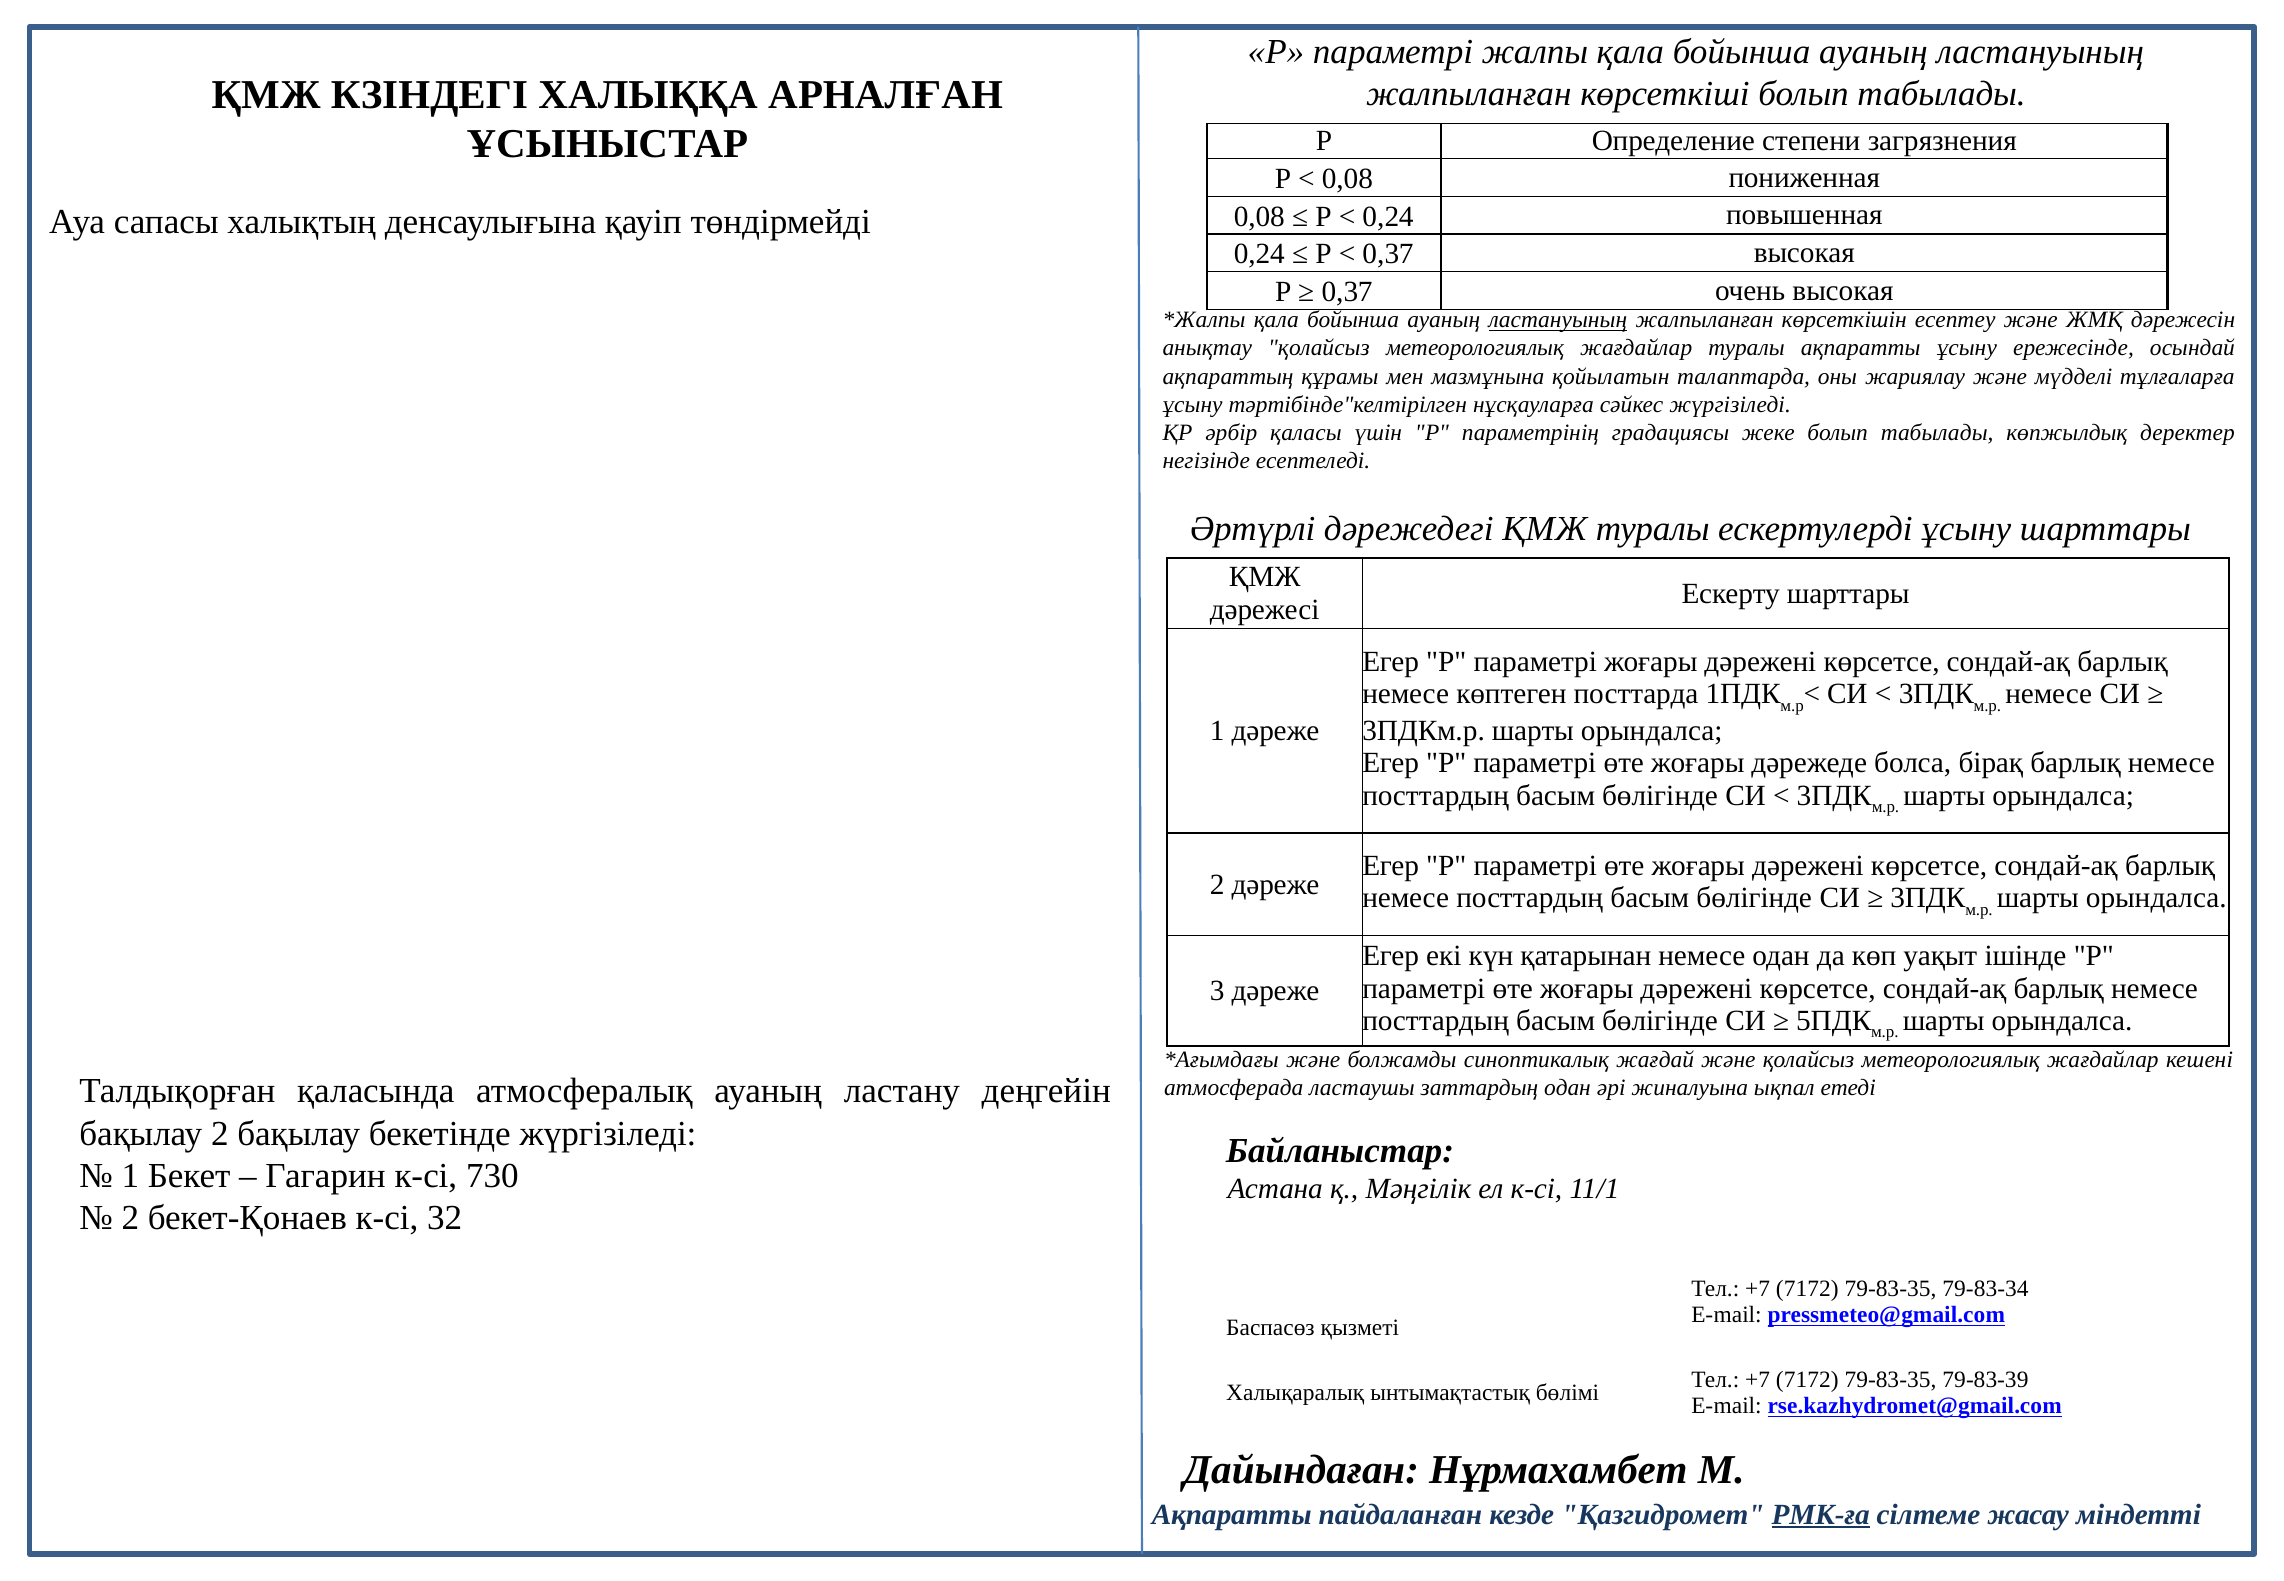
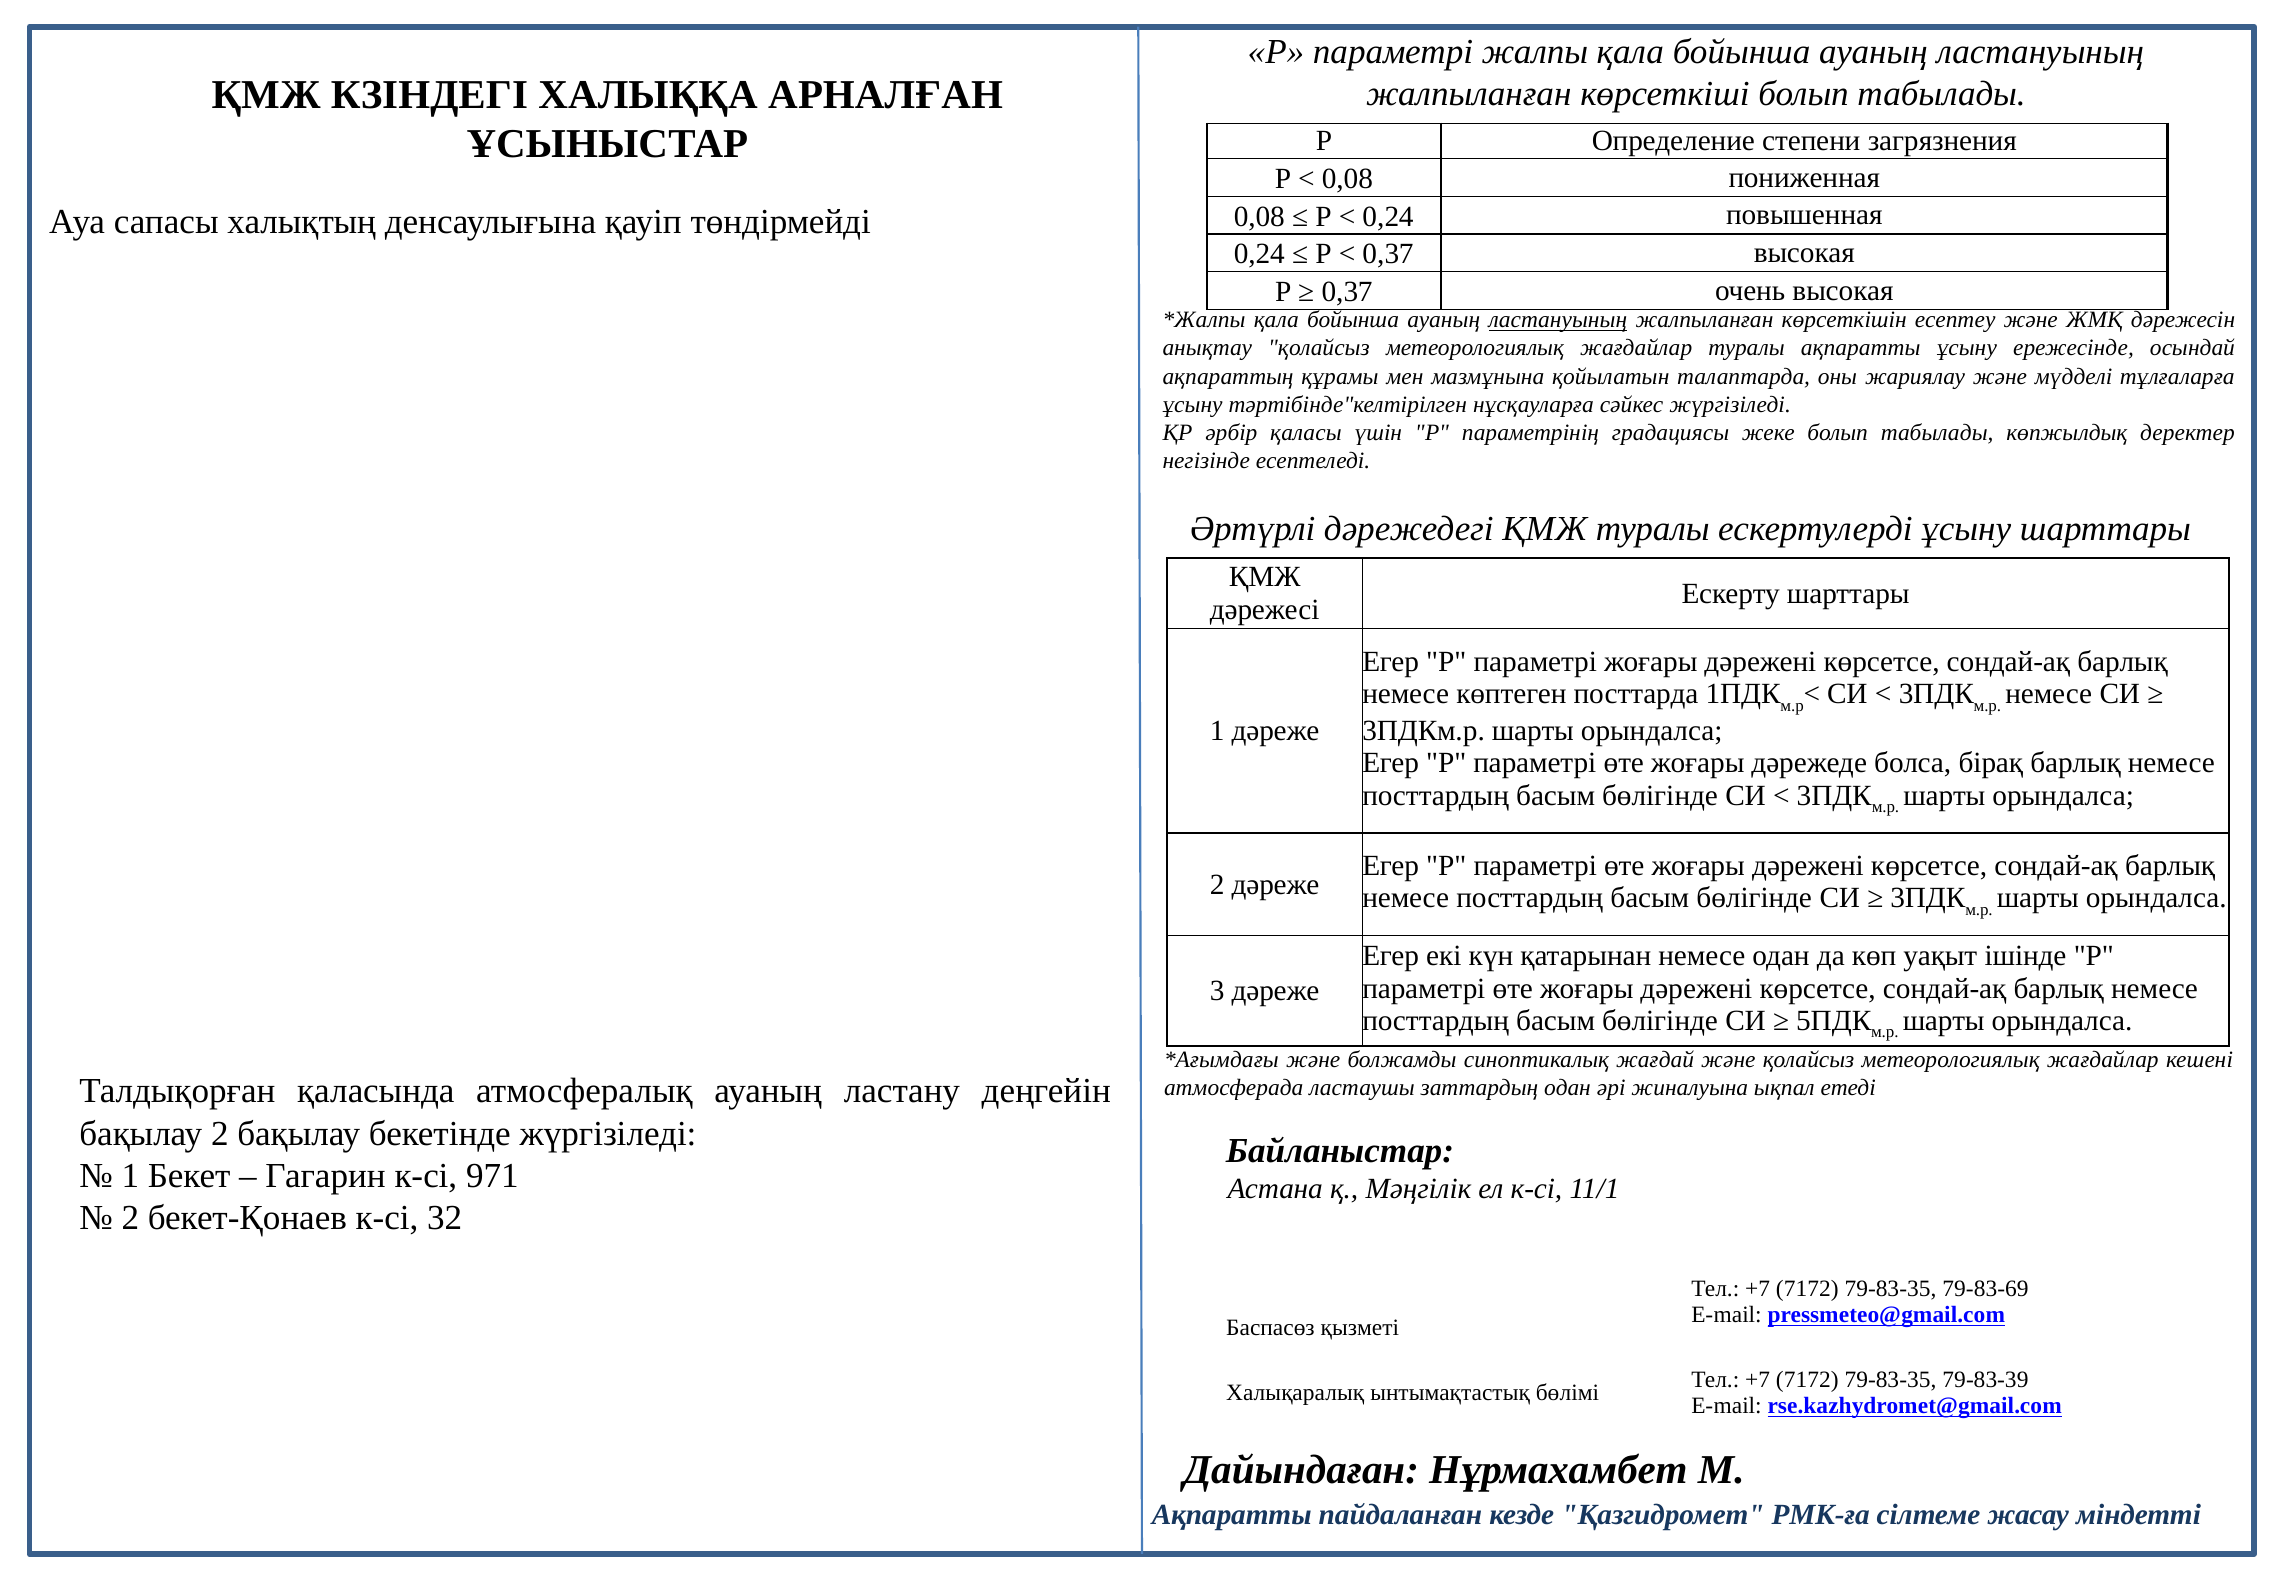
730: 730 -> 971 (492, 1176)
79-83-34: 79-83-34 -> 79-83-69 (1986, 1289)
РМК-ға underline: present -> none (1821, 1515)
